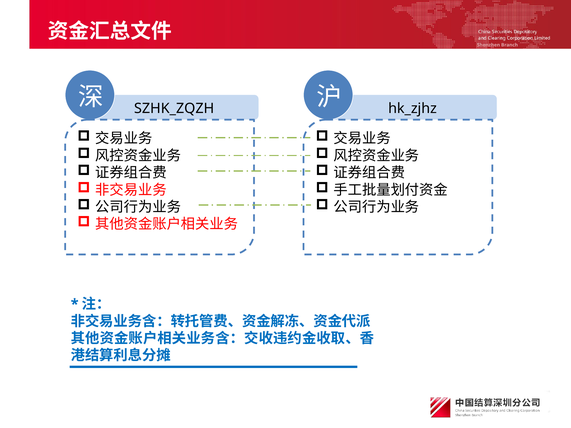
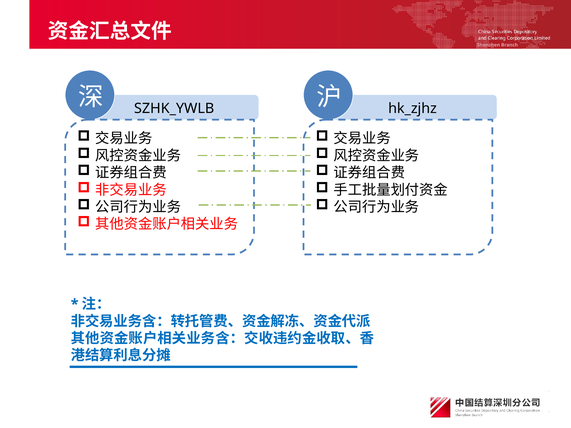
SZHK_ZQZH: SZHK_ZQZH -> SZHK_YWLB (174, 109)
